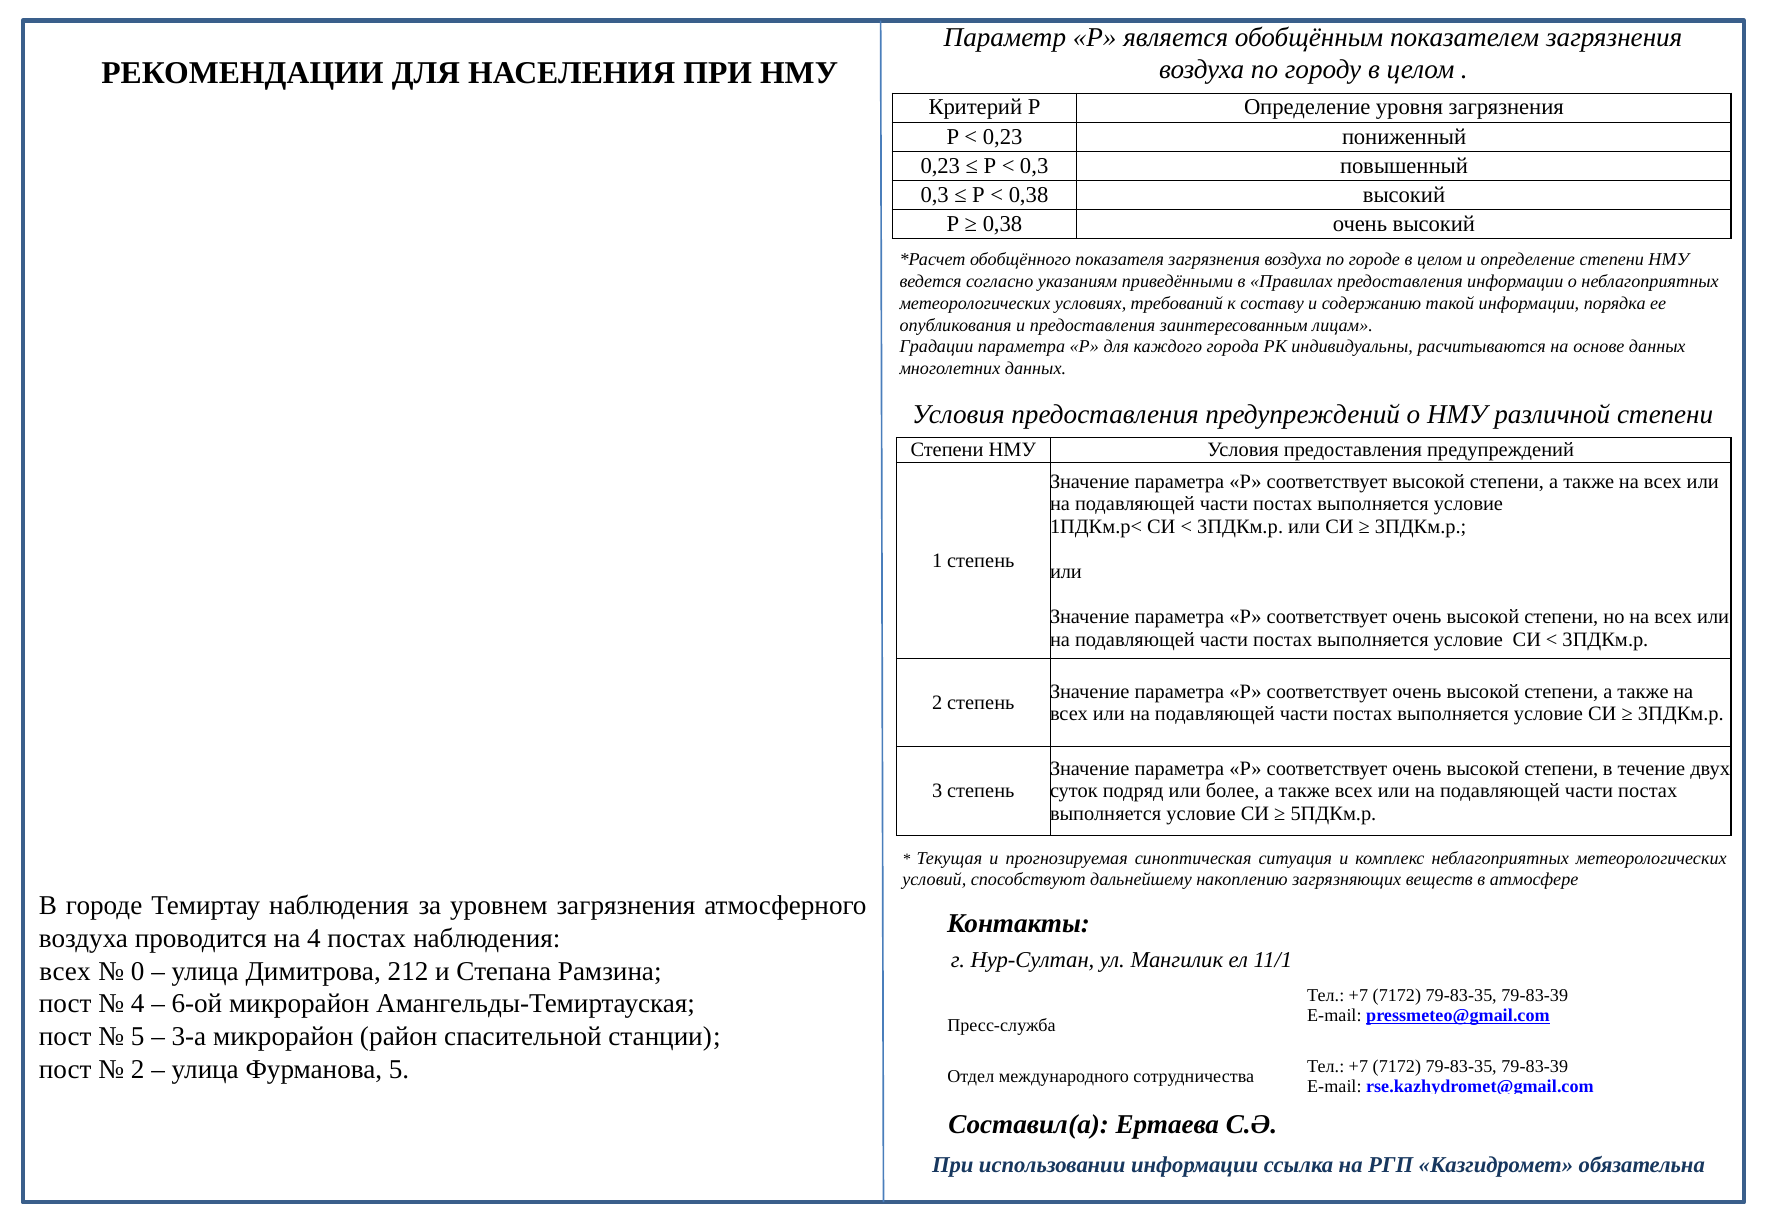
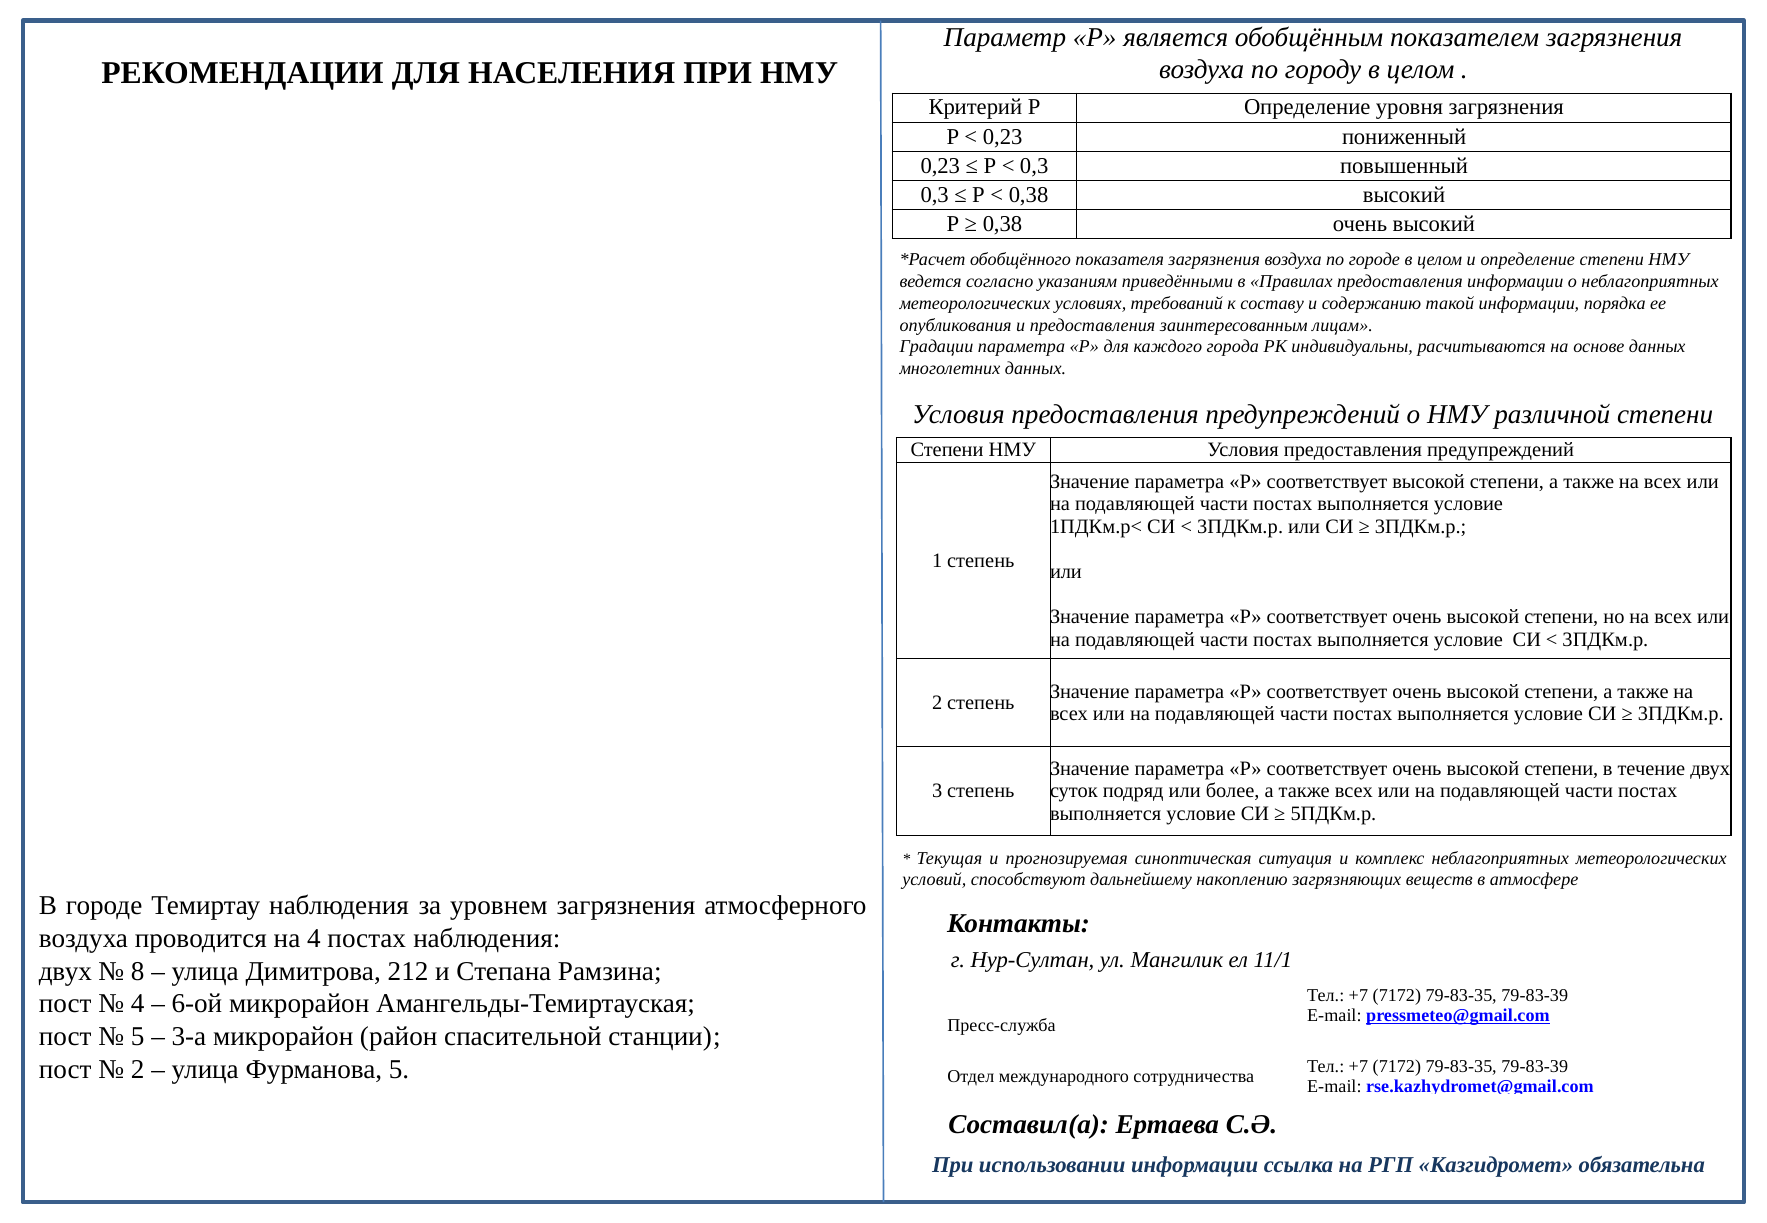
всех: всех -> двух (65, 971)
0: 0 -> 8 (138, 971)
